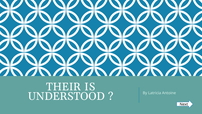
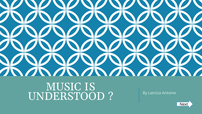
THEIR: THEIR -> MUSIC (64, 86)
